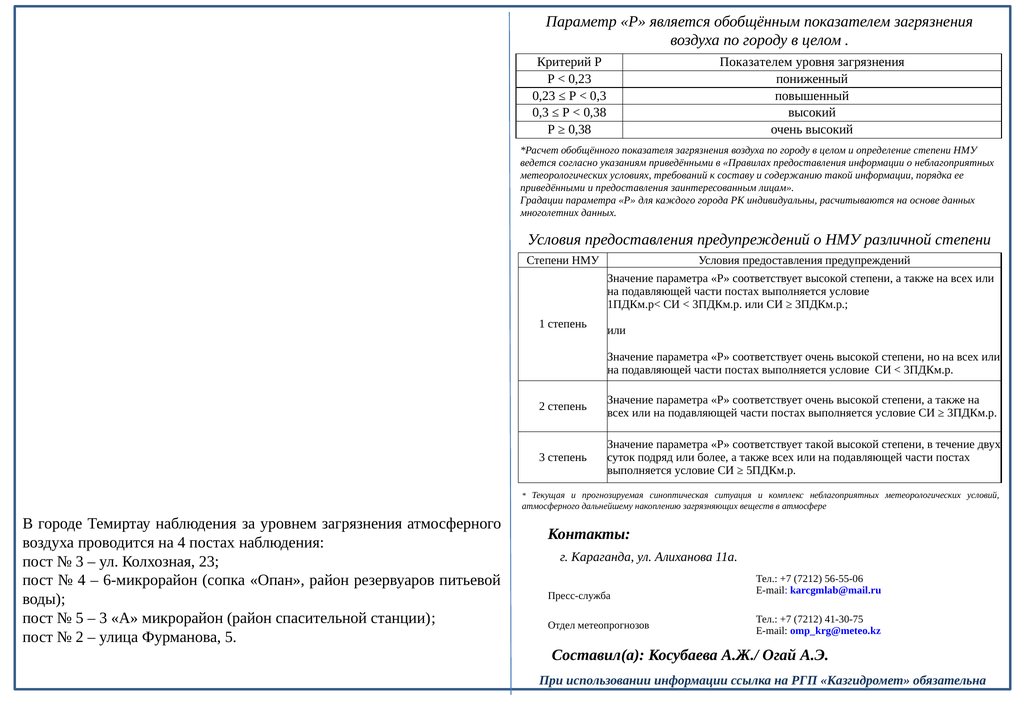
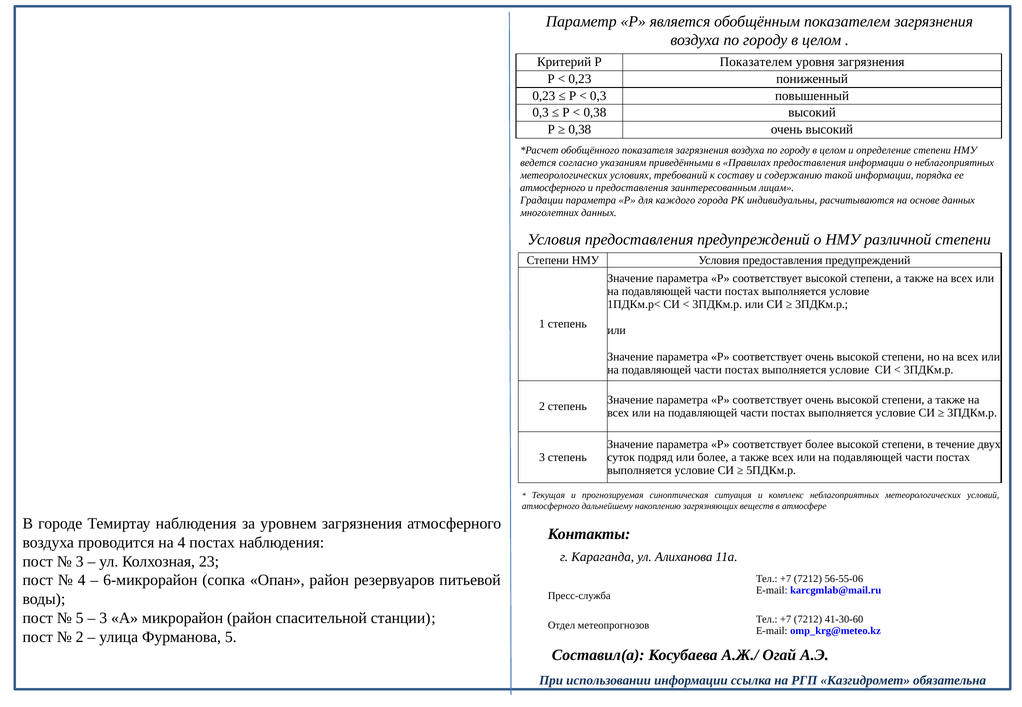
приведёнными: приведёнными -> атмосферного (553, 188)
соответствует такой: такой -> более (820, 445)
41-30-75: 41-30-75 -> 41-30-60 (844, 620)
